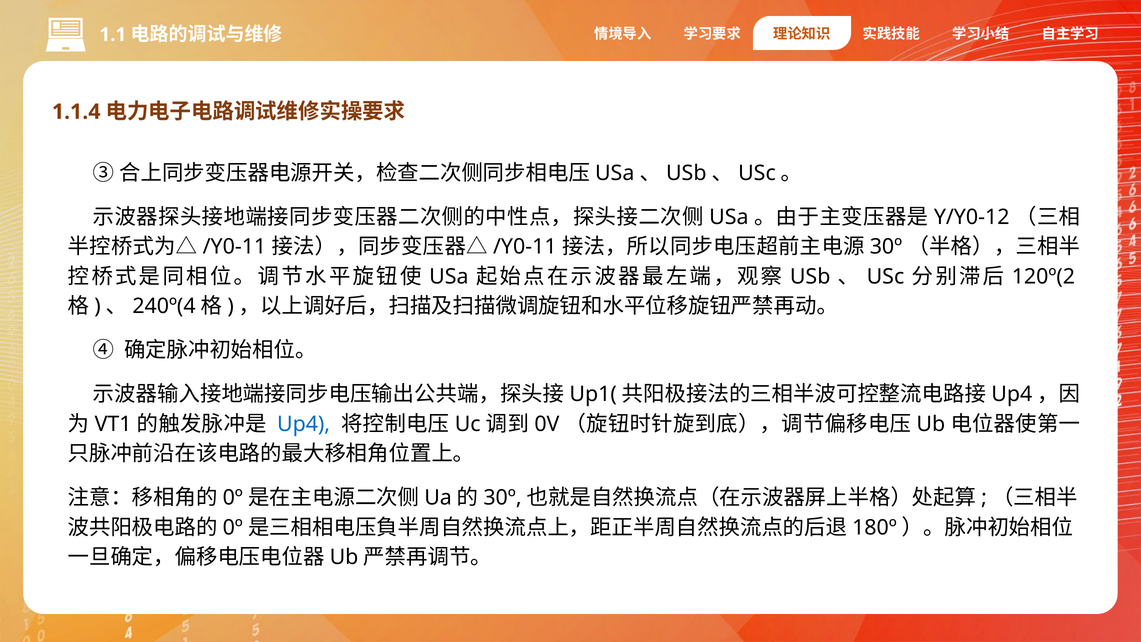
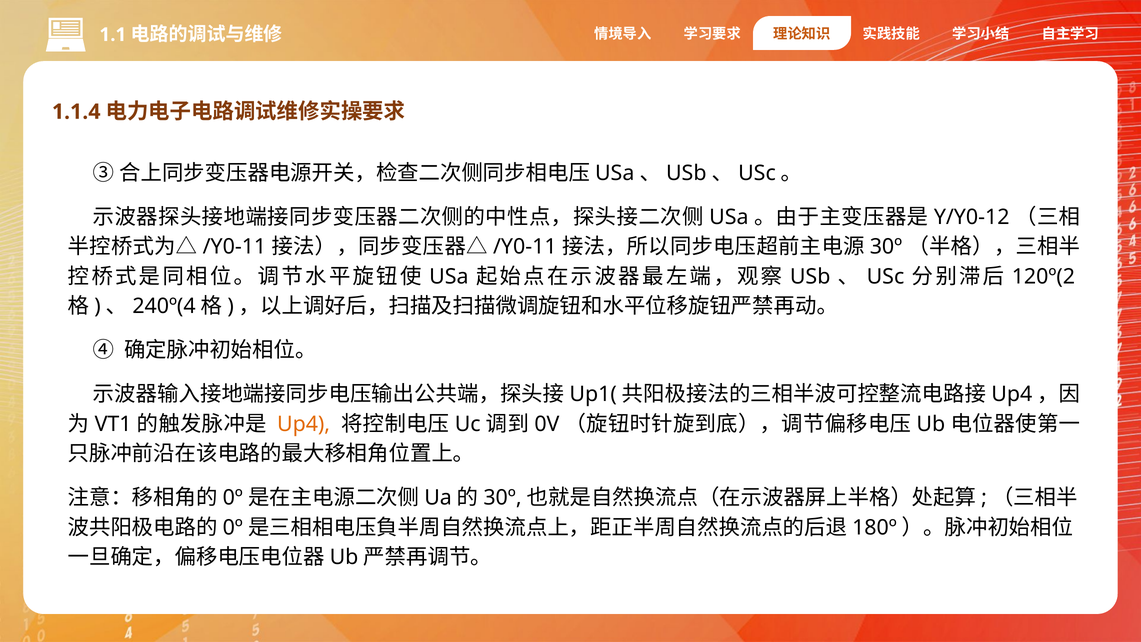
Up4 colour: blue -> orange (304, 424)
